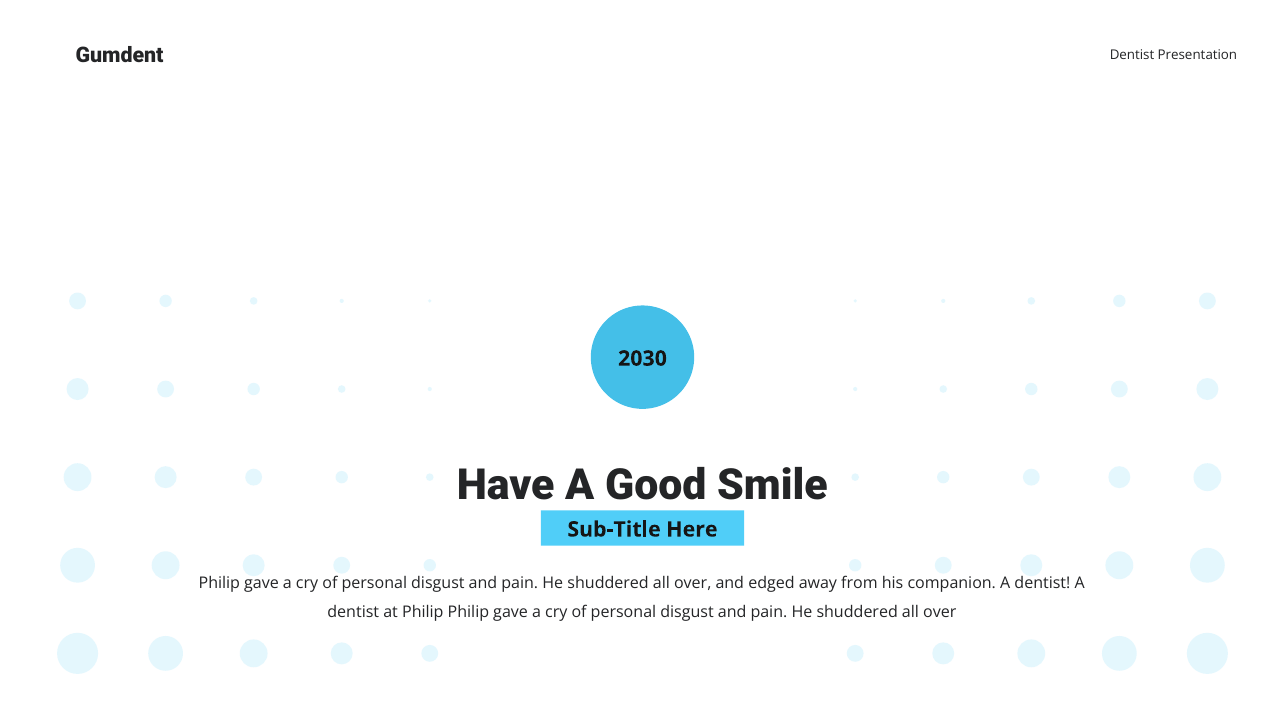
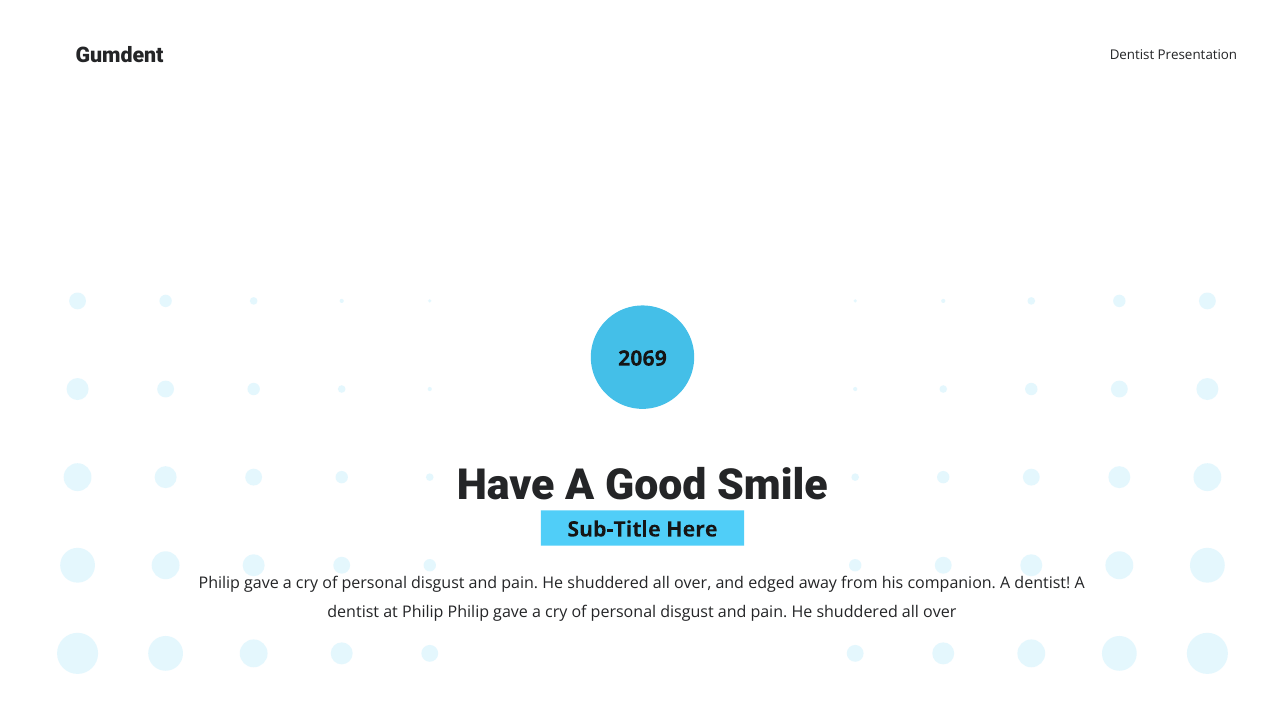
2030: 2030 -> 2069 (642, 359)
